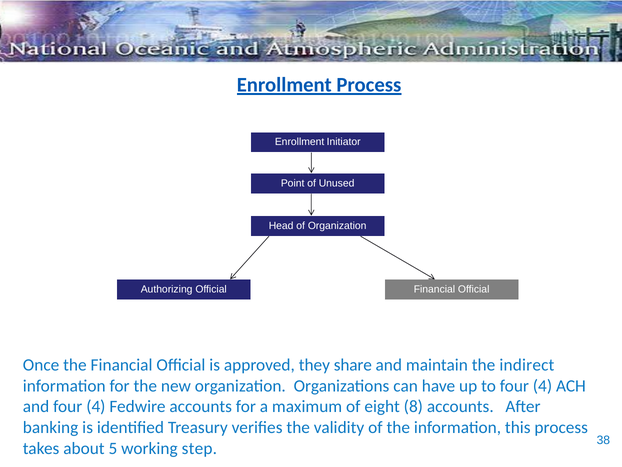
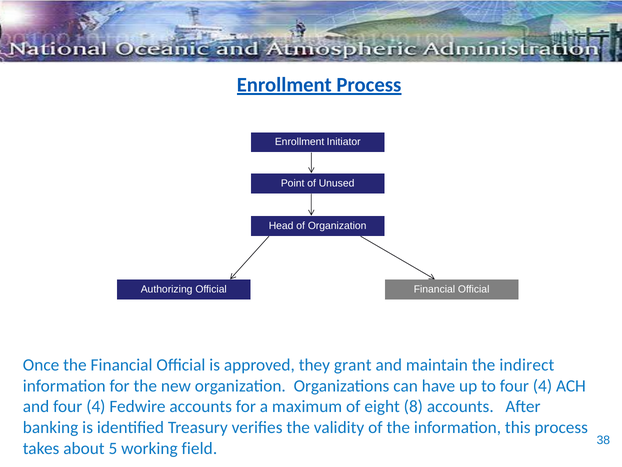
share: share -> grant (353, 365)
step: step -> field (199, 448)
